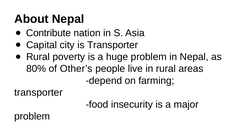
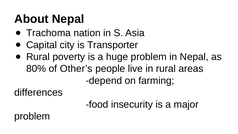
Contribute: Contribute -> Trachoma (48, 33)
transporter: transporter -> differences (39, 92)
